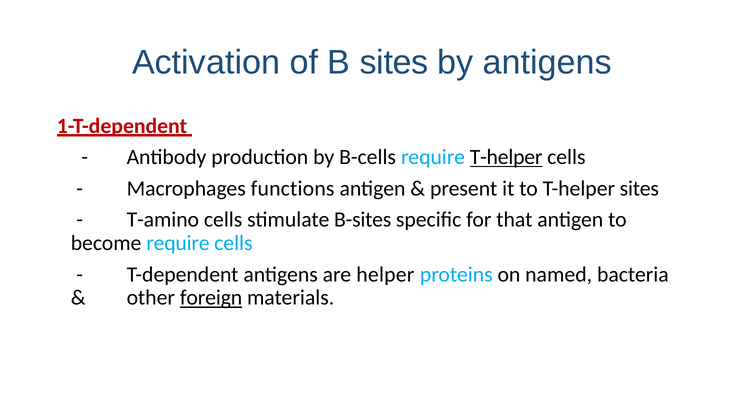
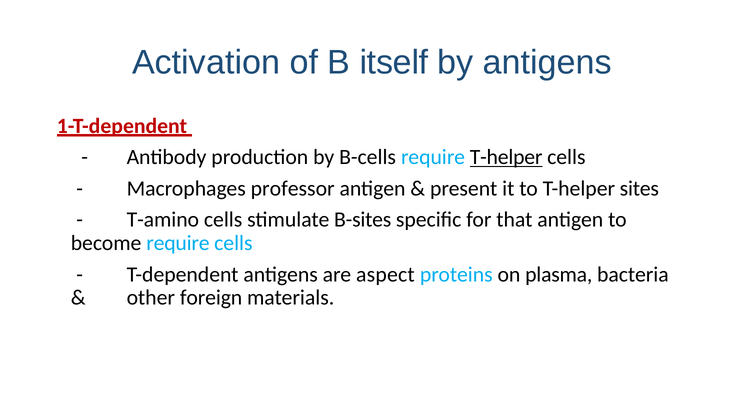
B sites: sites -> itself (394, 63)
functions: functions -> professor (293, 188)
helper: helper -> aspect (385, 274)
named: named -> plasma (559, 274)
foreign underline: present -> none (211, 298)
